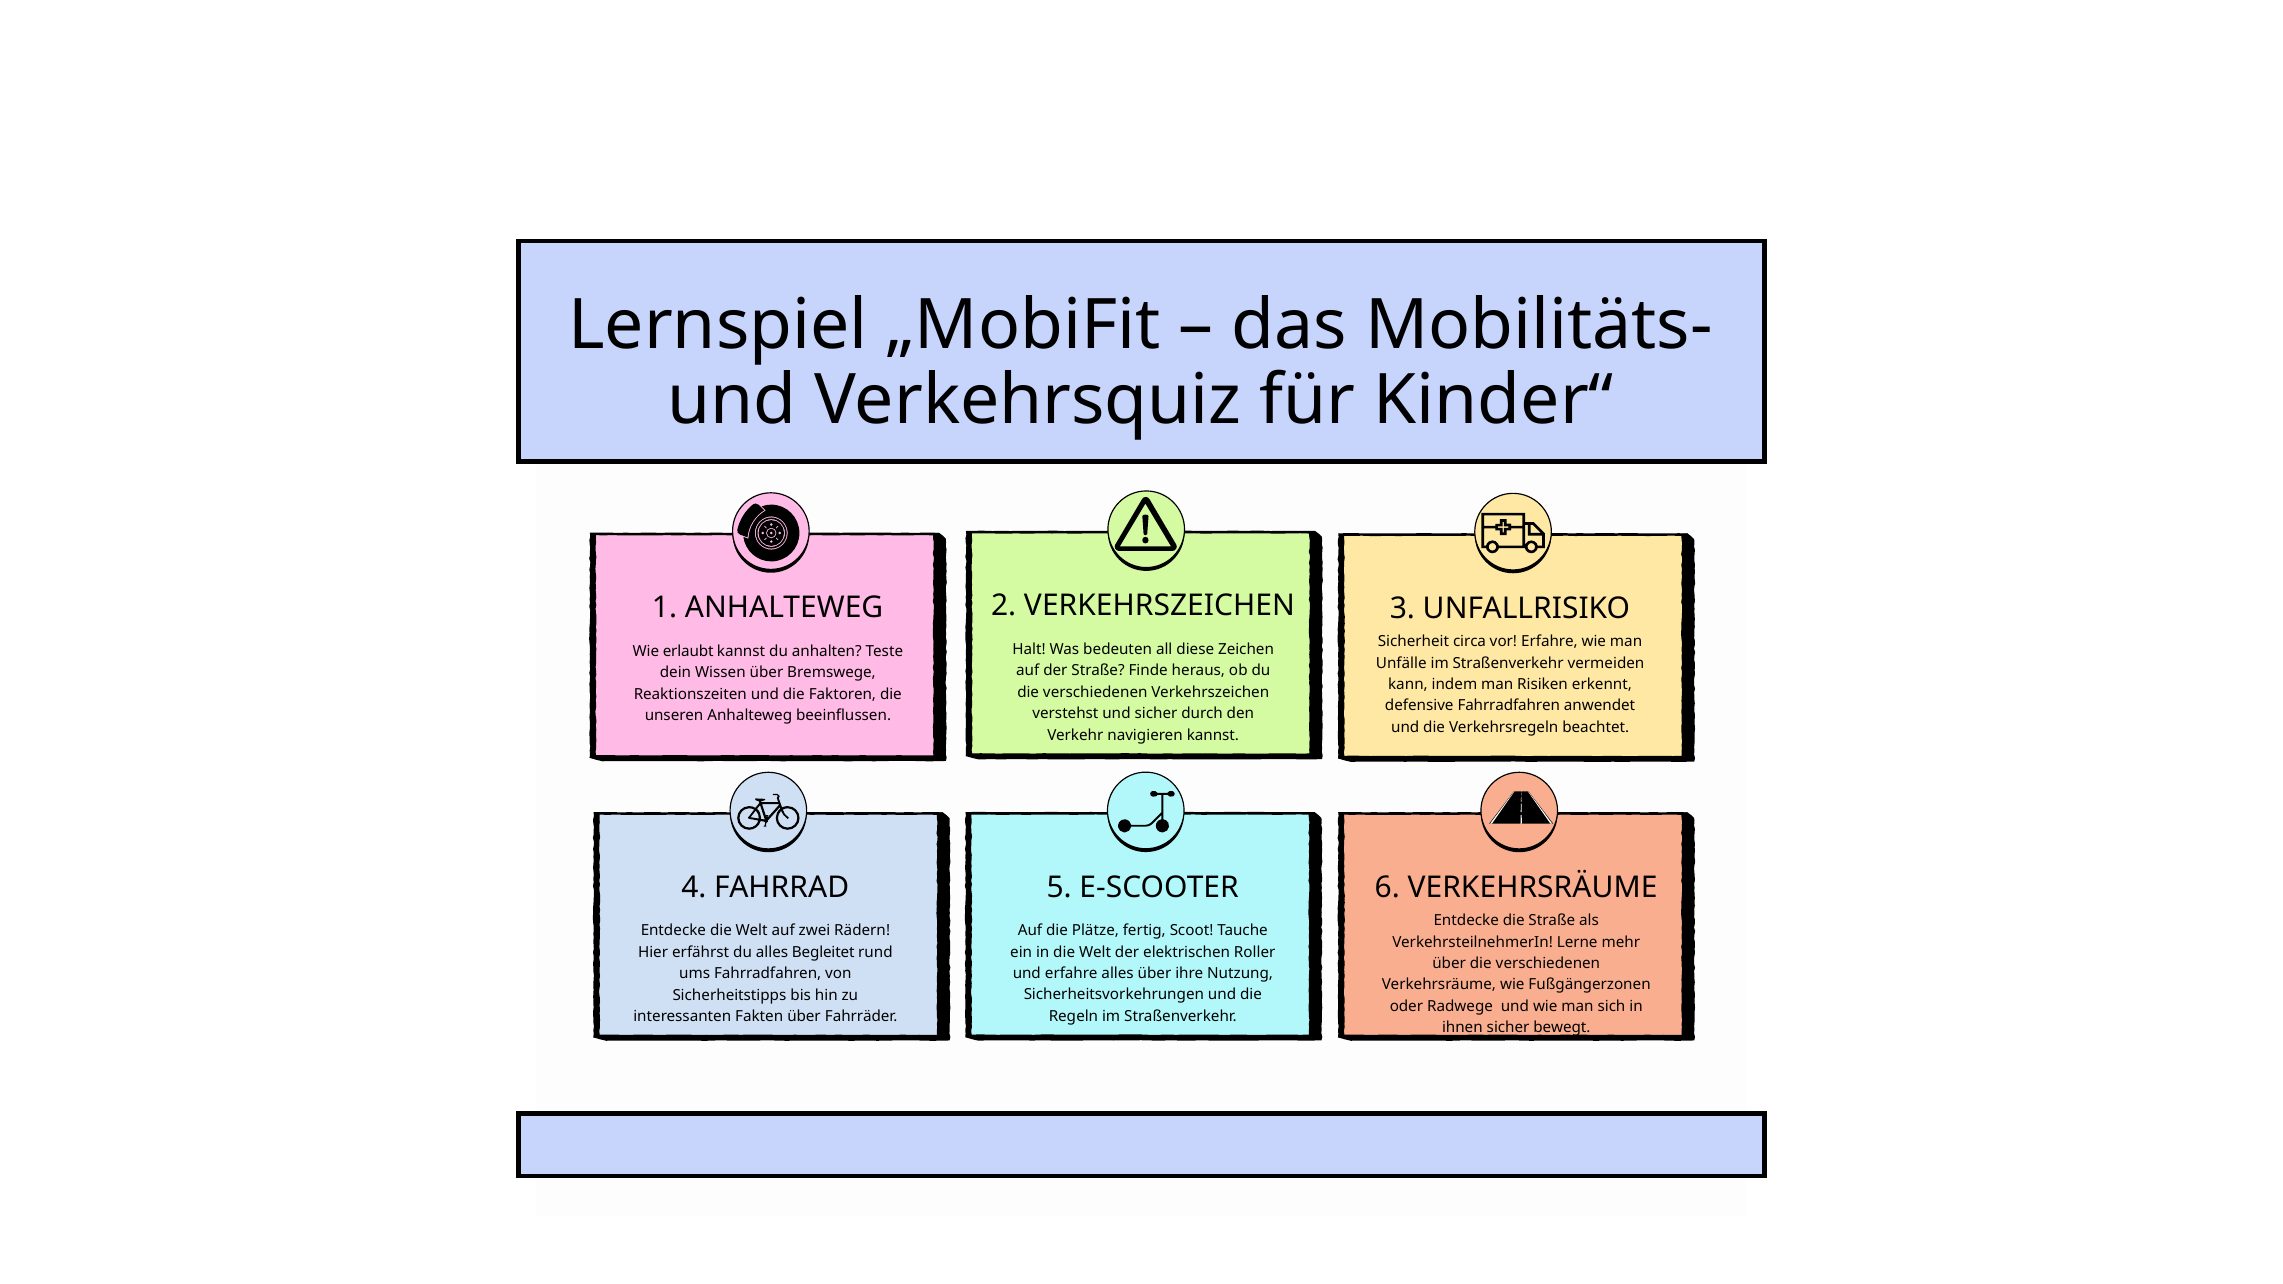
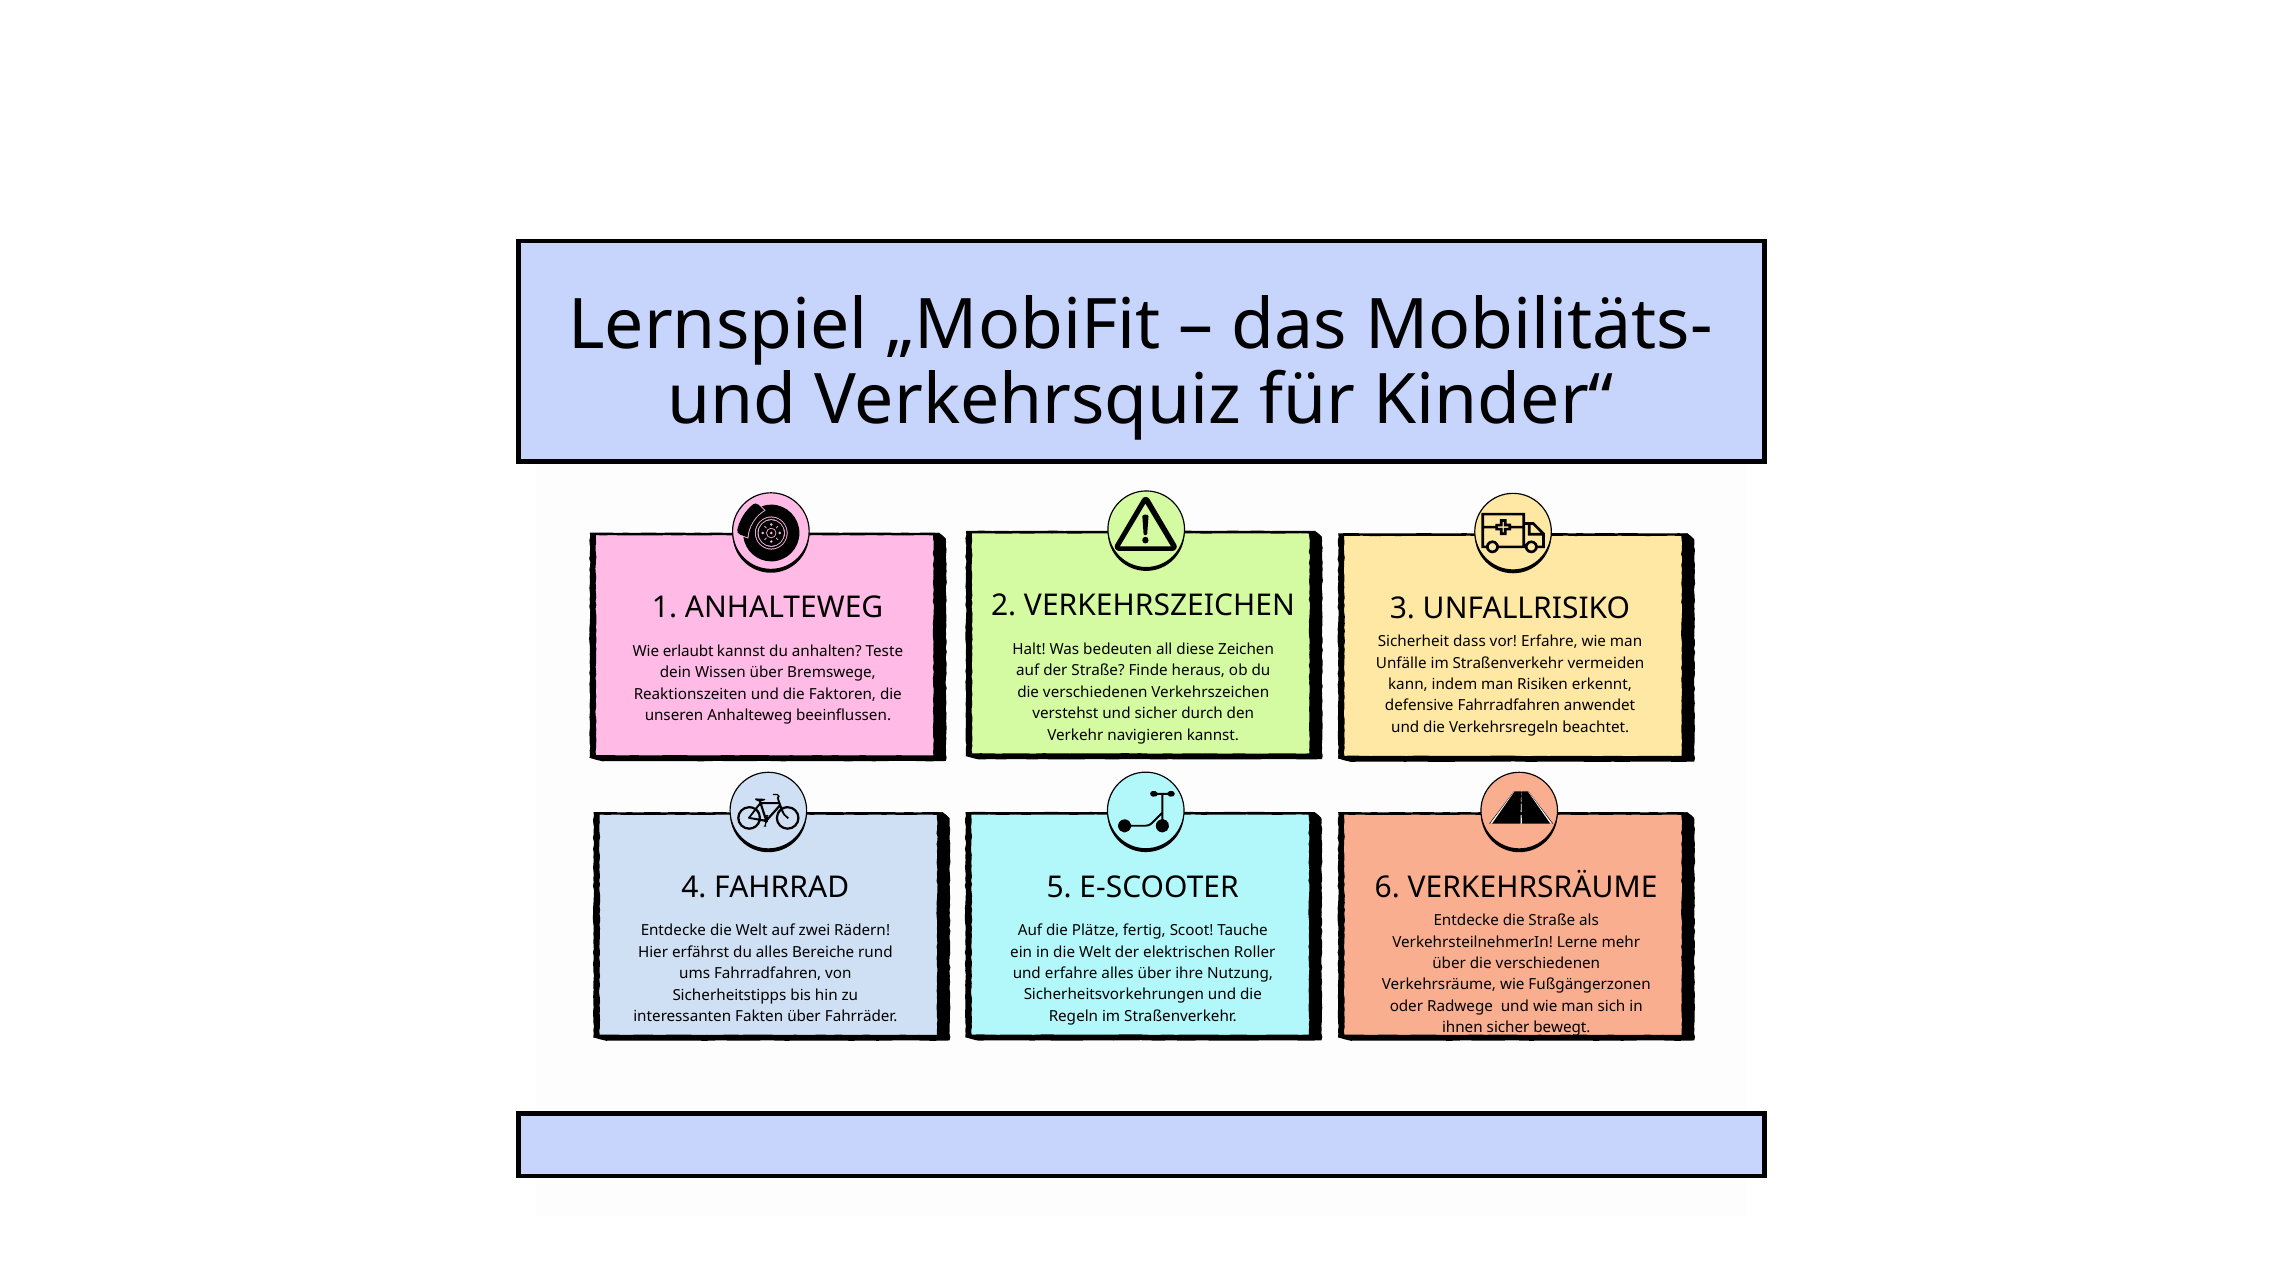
circa: circa -> dass (1469, 642)
Begleitet: Begleitet -> Bereiche (823, 952)
